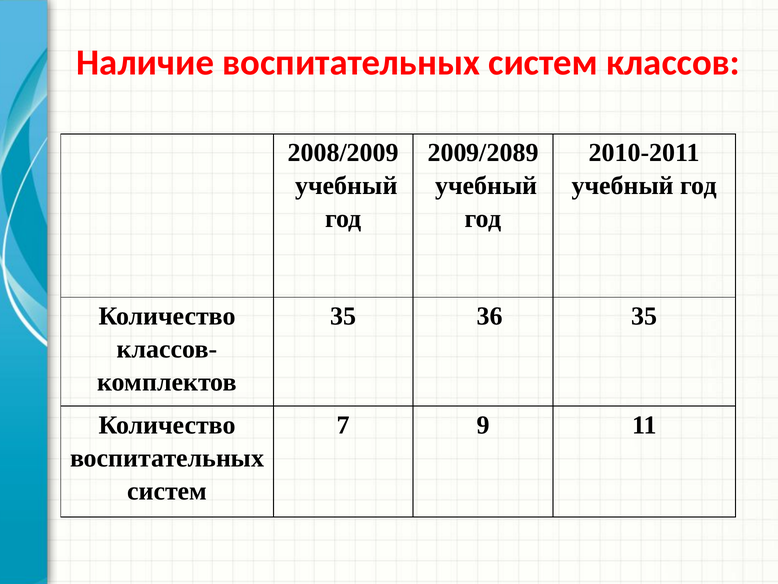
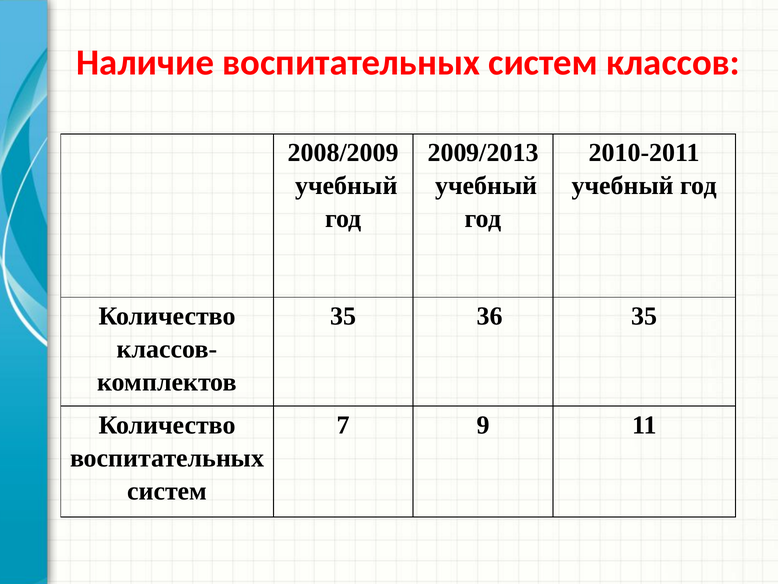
2009/2089: 2009/2089 -> 2009/2013 (483, 153)
